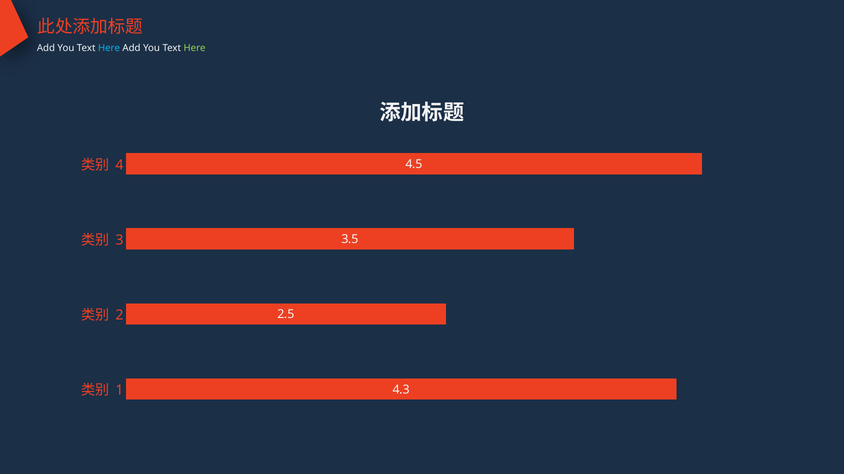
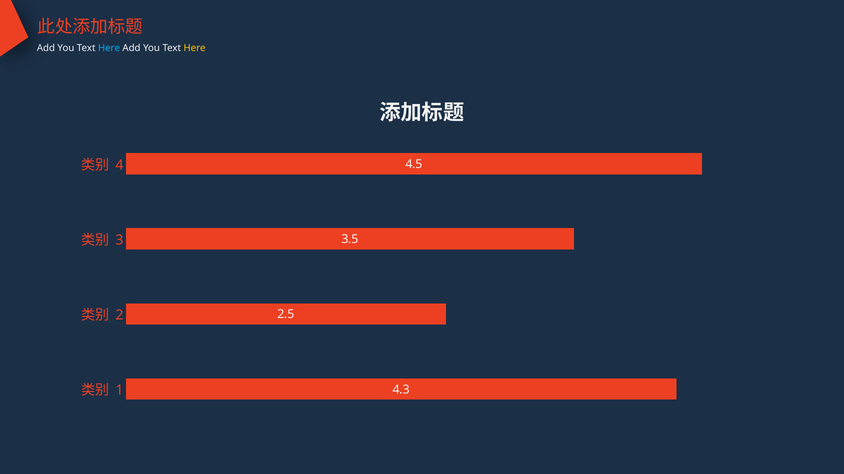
Here colour: light green -> yellow (195, 48)
